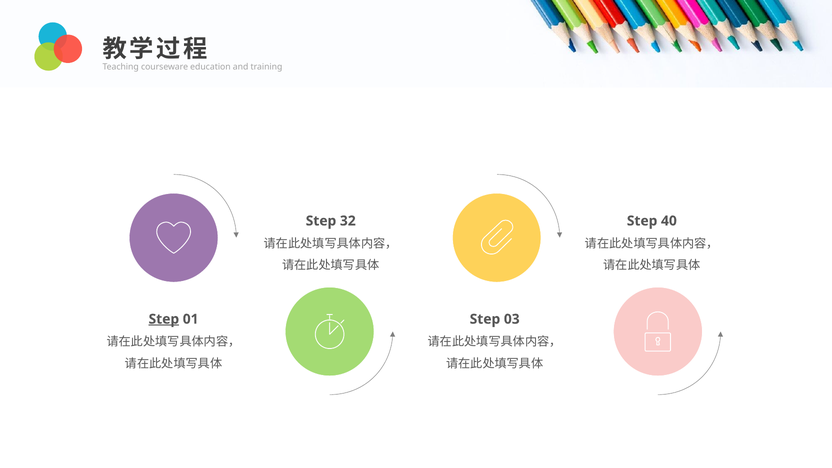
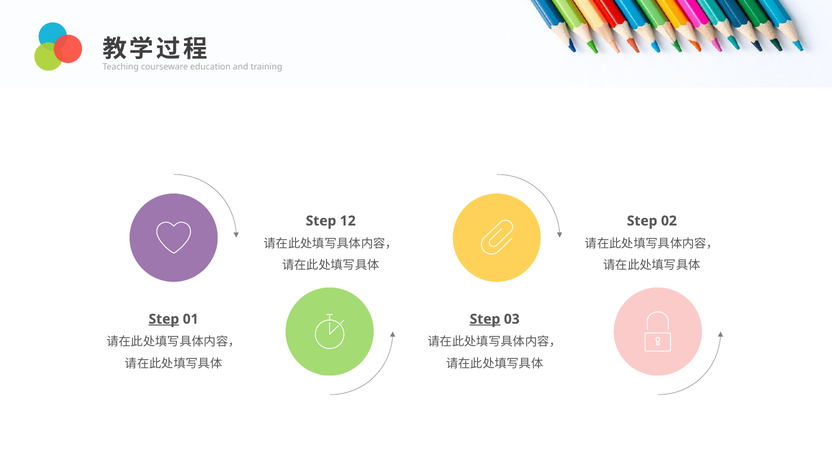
32: 32 -> 12 (348, 221)
40: 40 -> 02 (669, 221)
Step underline: none -> present (485, 319)
